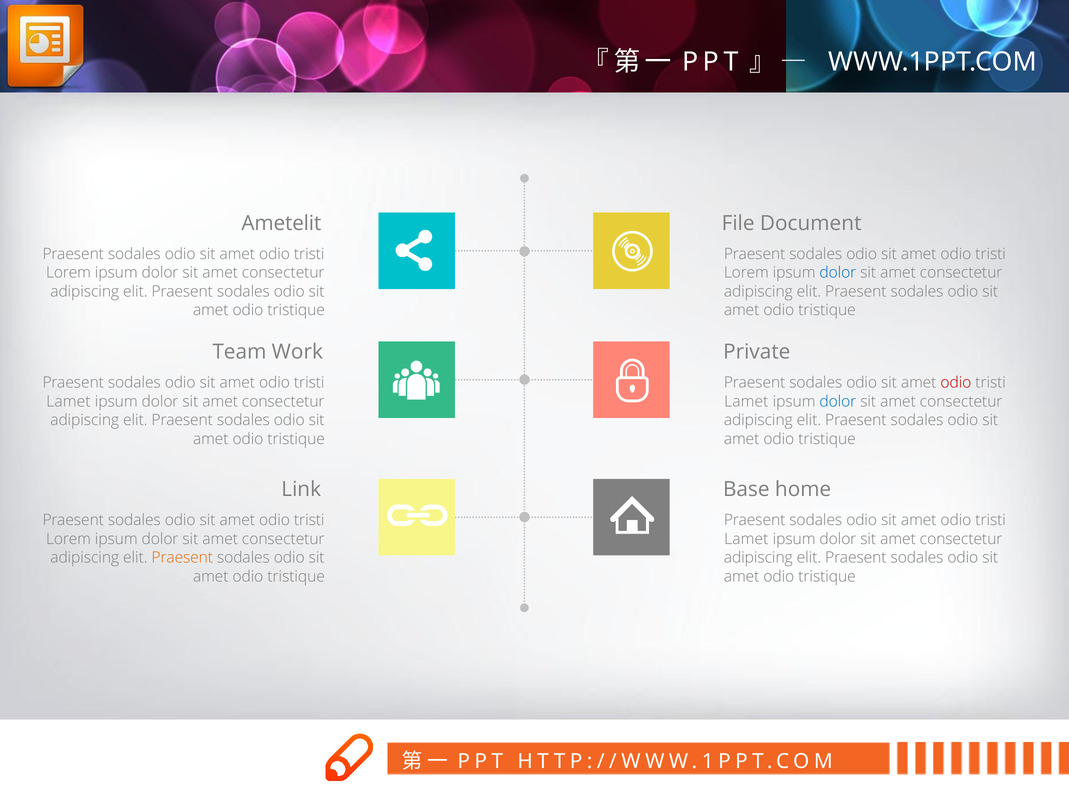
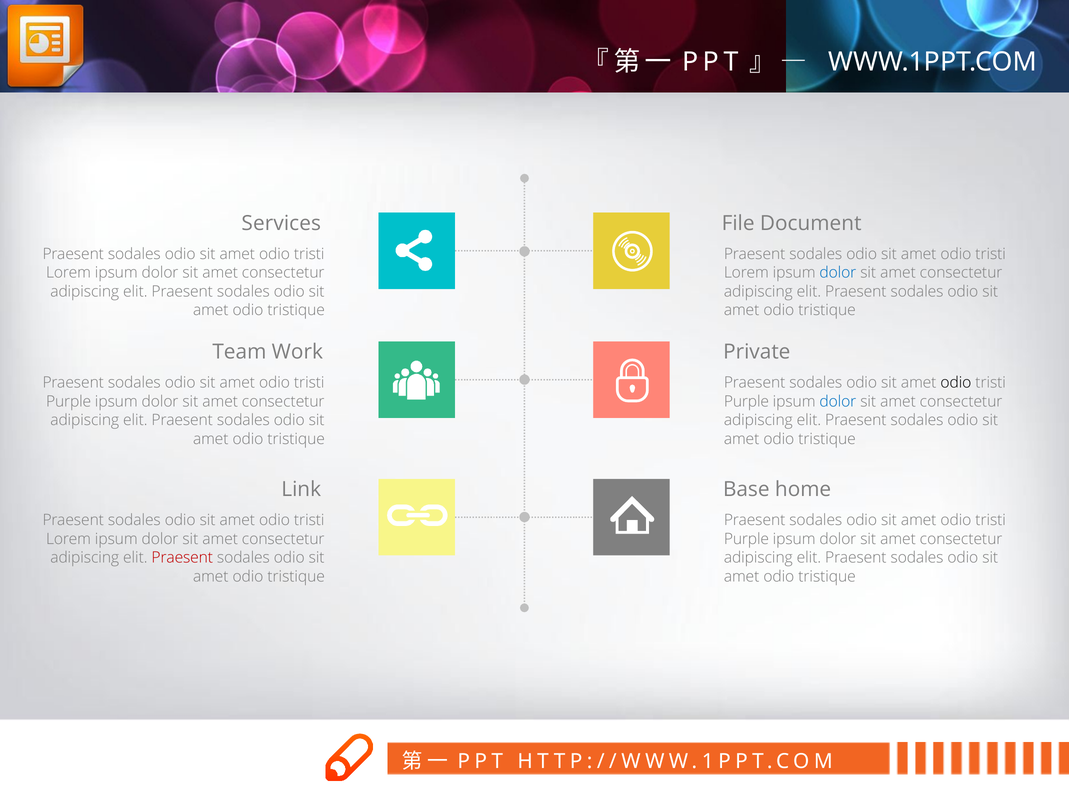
Ametelit: Ametelit -> Services (281, 223)
odio colour: red -> black (956, 383)
Lamet: Lamet -> Purple (69, 401)
Lamet: Lamet -> Purple (746, 401)
Lamet: Lamet -> Purple (746, 539)
Praesent colour: orange -> red (182, 558)
